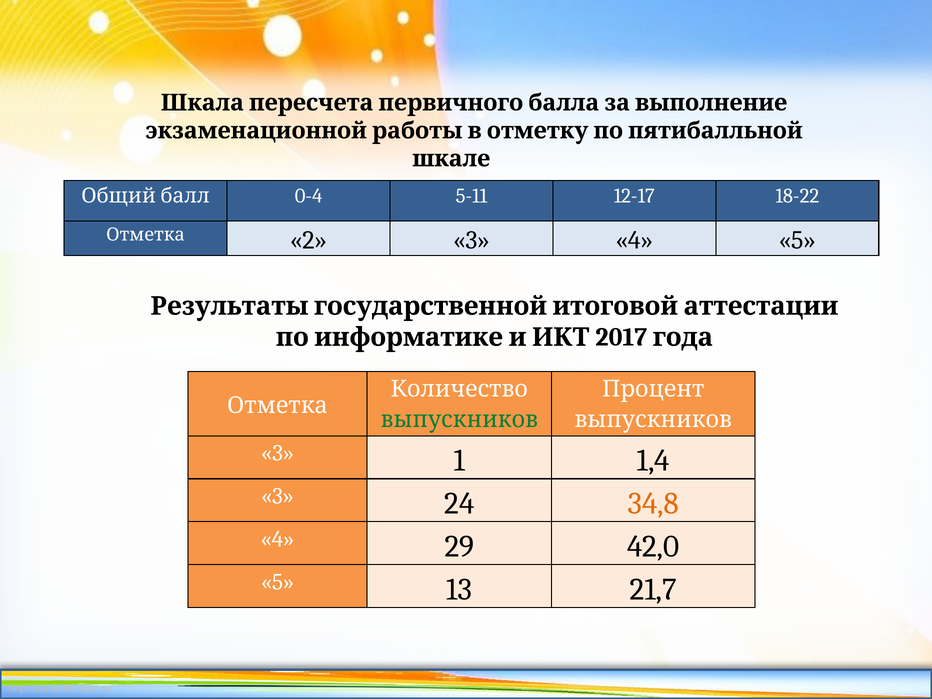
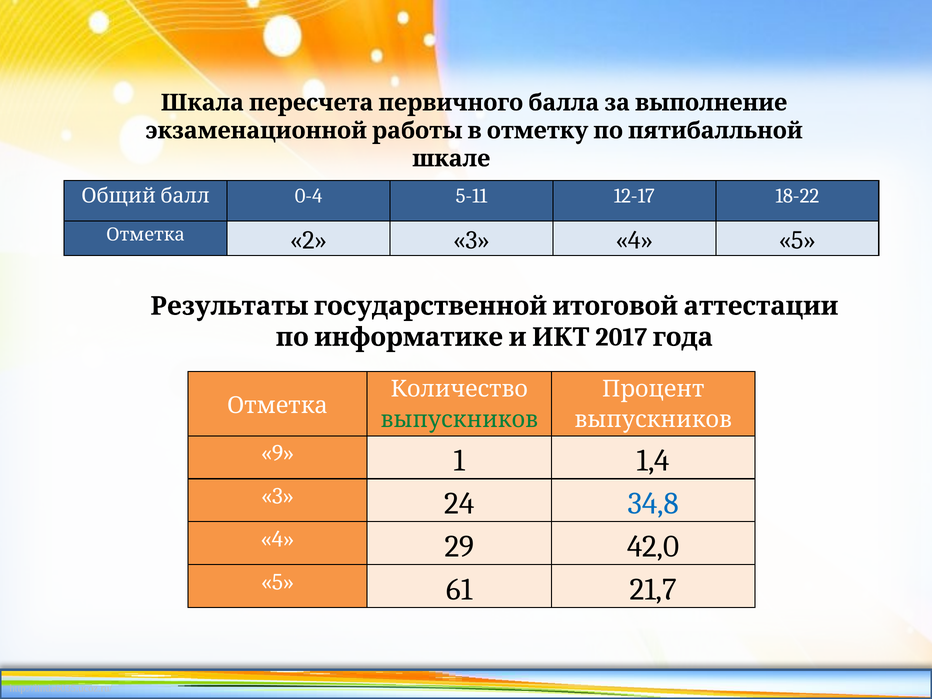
3: 3 -> 9 (278, 453)
34,8 colour: orange -> blue (653, 504)
13: 13 -> 61 (459, 589)
